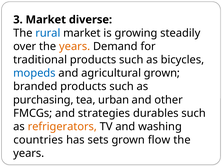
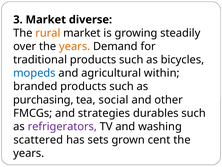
rural colour: blue -> orange (48, 33)
agricultural grown: grown -> within (162, 73)
urban: urban -> social (114, 100)
refrigerators colour: orange -> purple (62, 126)
countries: countries -> scattered (38, 140)
flow: flow -> cent (159, 140)
